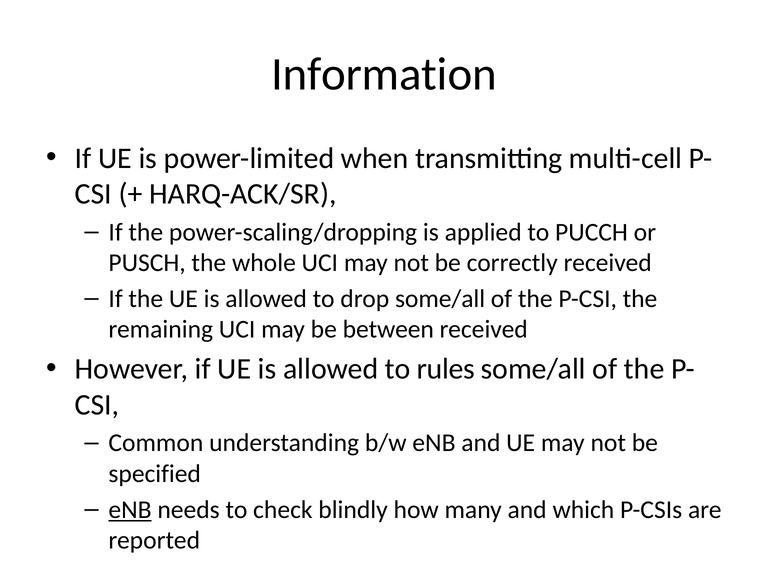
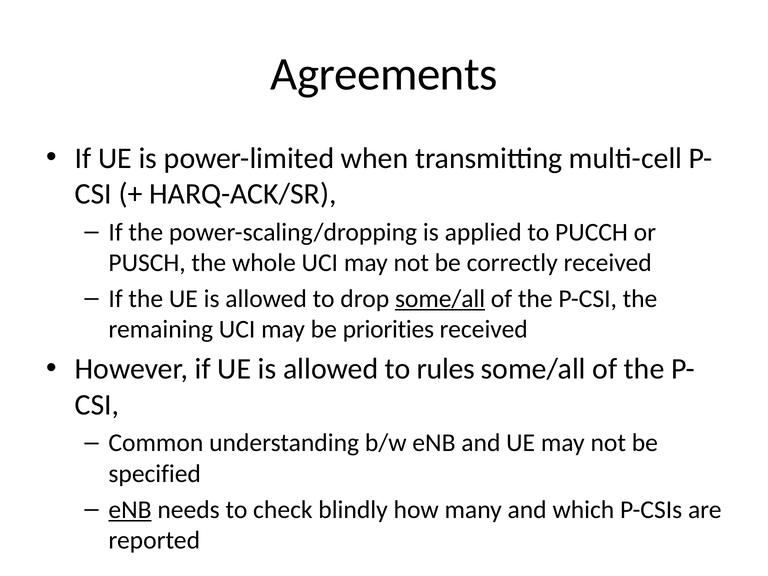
Information: Information -> Agreements (384, 74)
some/all underline: none -> present (440, 299)
between: between -> priorities (388, 329)
